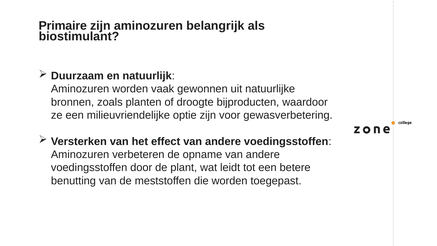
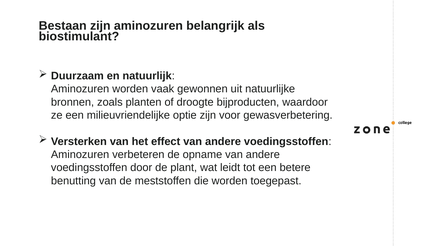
Primaire: Primaire -> Bestaan (63, 26)
